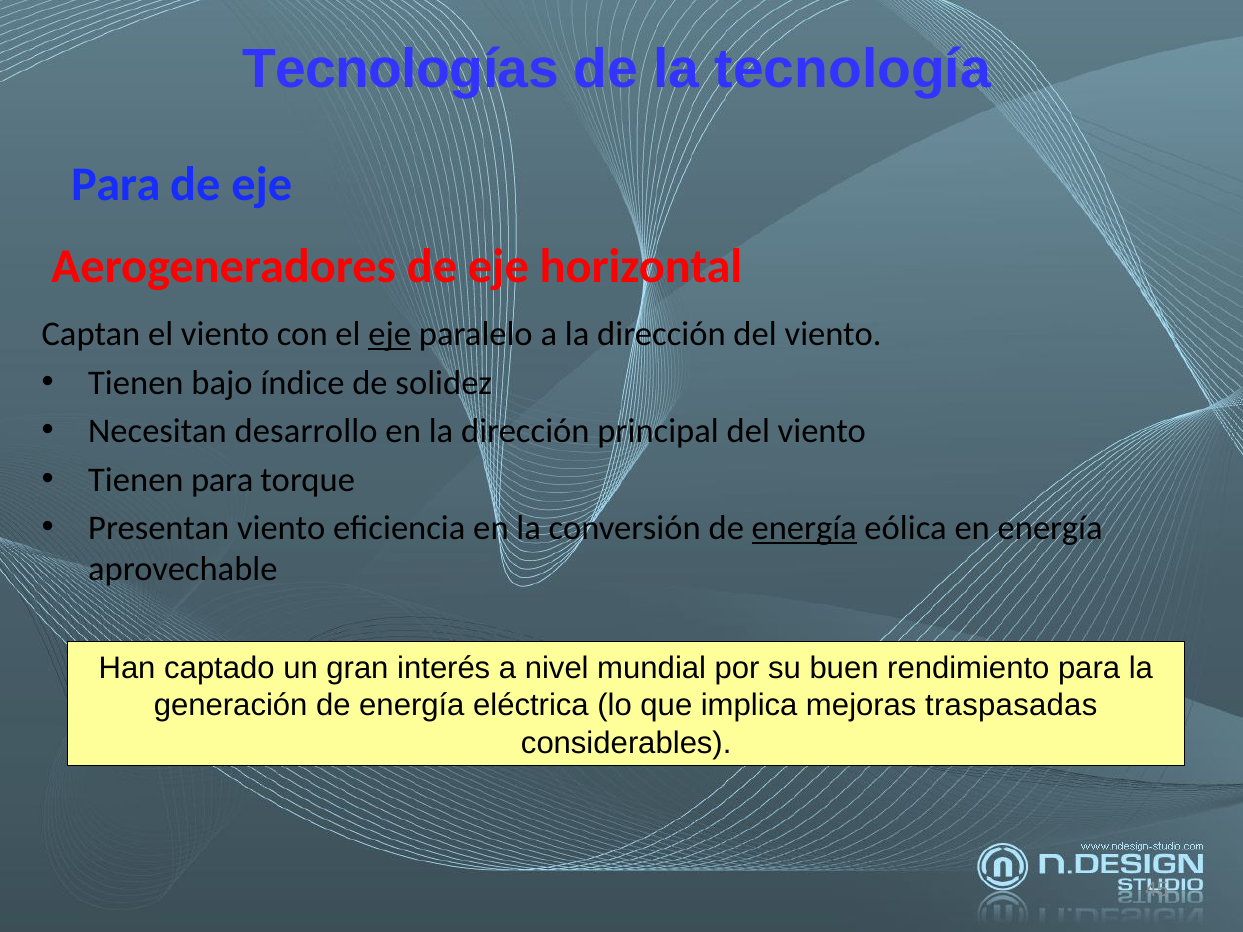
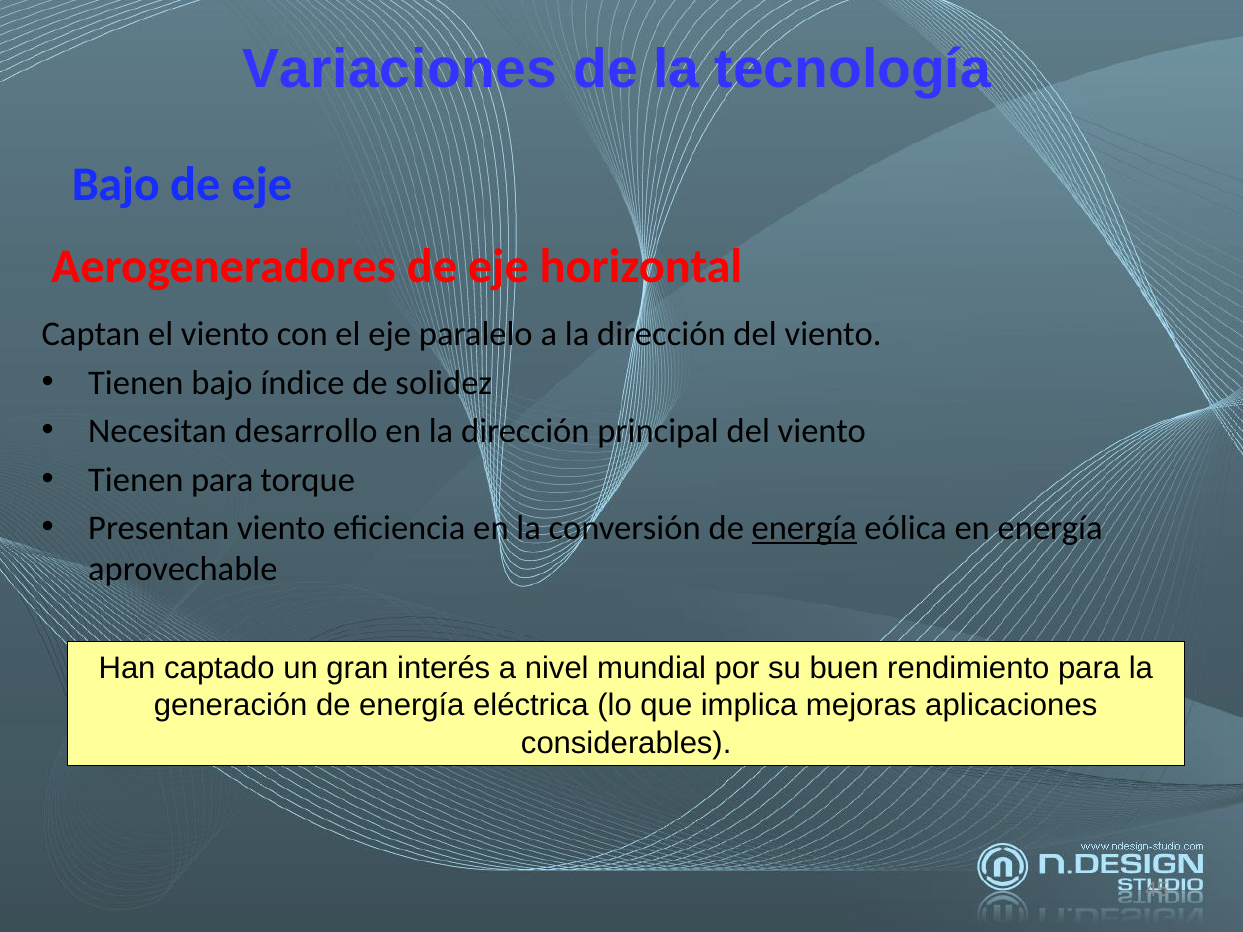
Tecnologías: Tecnologías -> Variaciones (400, 69)
Para: Para -> Bajo (116, 185)
eje underline: present -> none (390, 335)
traspasadas: traspasadas -> aplicaciones (1011, 706)
